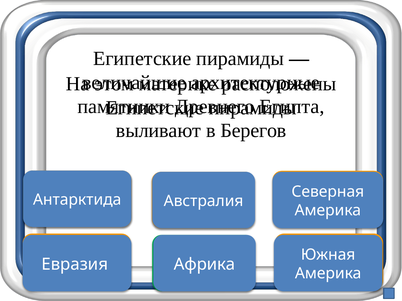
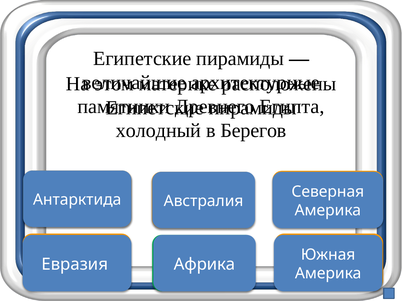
выливают: выливают -> холодный (159, 131)
